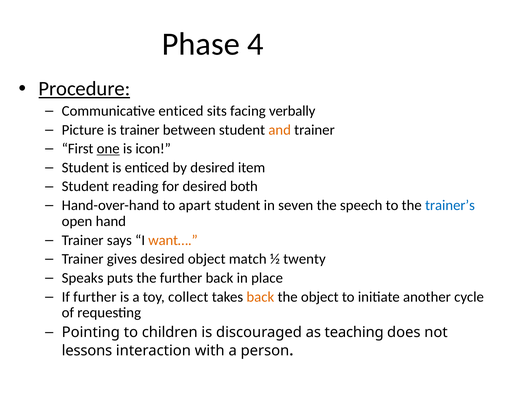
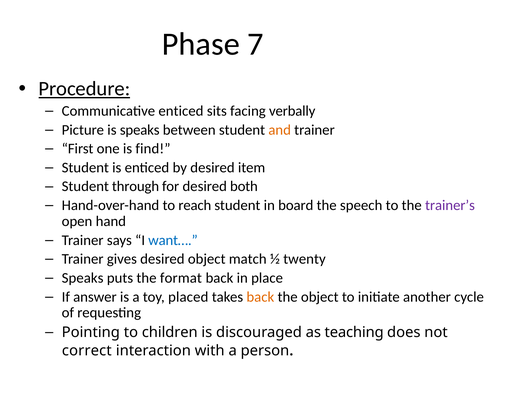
4: 4 -> 7 (255, 44)
is trainer: trainer -> speaks (140, 130)
one underline: present -> none (108, 149)
icon: icon -> find (153, 149)
reading: reading -> through (136, 187)
apart: apart -> reach (195, 205)
seven: seven -> board (296, 205)
trainer’s colour: blue -> purple (450, 205)
want… colour: orange -> blue (173, 240)
the further: further -> format (181, 278)
If further: further -> answer (95, 297)
collect: collect -> placed (188, 297)
lessons: lessons -> correct (87, 351)
